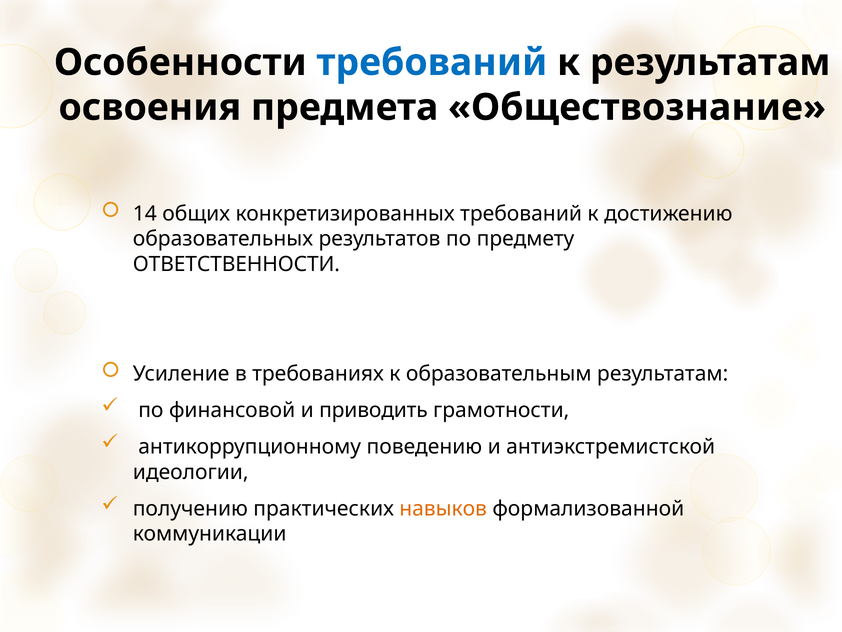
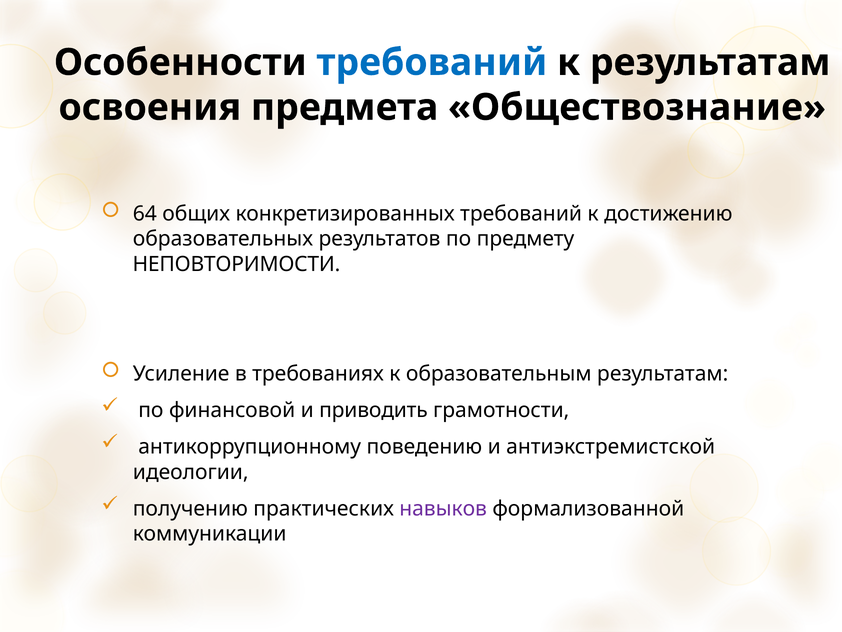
14: 14 -> 64 (145, 213)
ОТВЕТСТВЕННОСТИ: ОТВЕТСТВЕННОСТИ -> НЕПОВТОРИМОСТИ (236, 264)
навыков colour: orange -> purple (443, 508)
